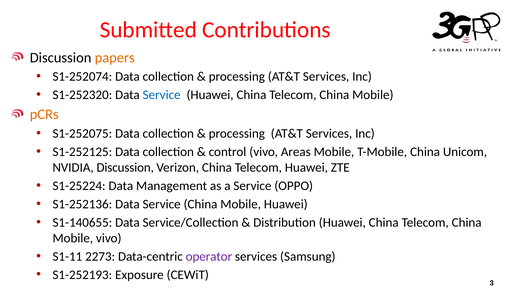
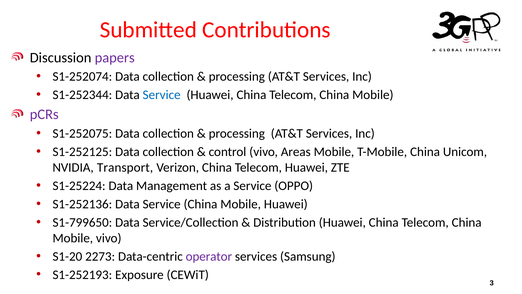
papers colour: orange -> purple (115, 58)
S1-252320: S1-252320 -> S1-252344 (82, 95)
pCRs colour: orange -> purple (44, 114)
NVIDIA Discussion: Discussion -> Transport (125, 167)
S1-140655: S1-140655 -> S1-799650 (82, 222)
S1-11: S1-11 -> S1-20 (67, 256)
